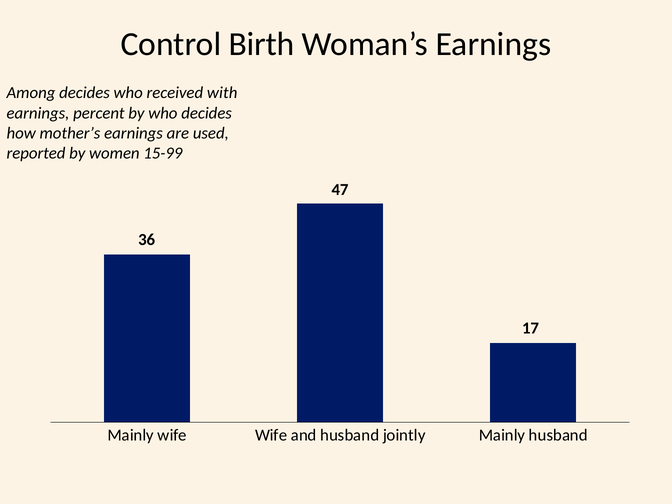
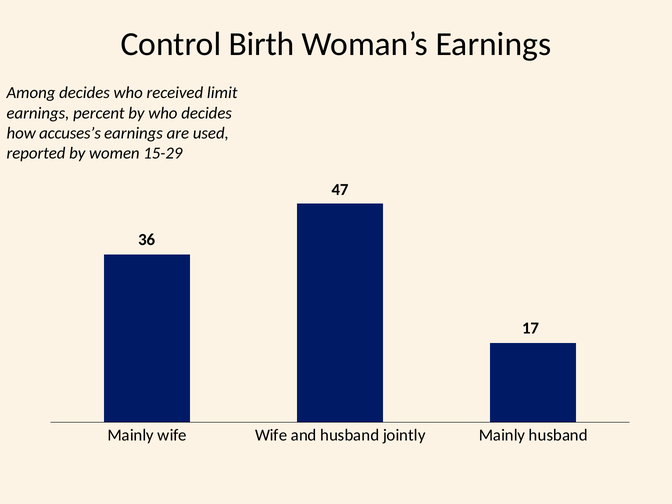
with: with -> limit (222, 93)
mother’s: mother’s -> accuses’s (70, 133)
15-99: 15-99 -> 15-29 (163, 153)
